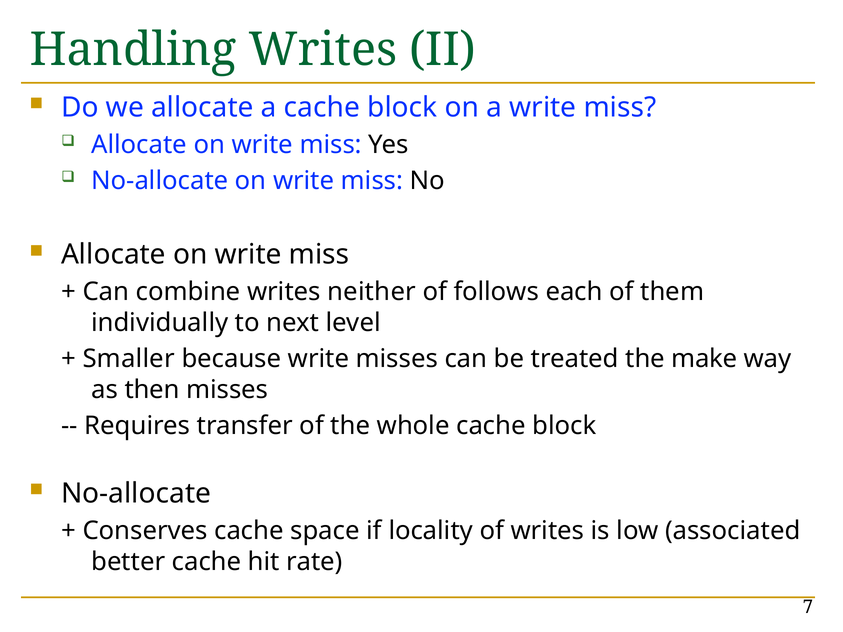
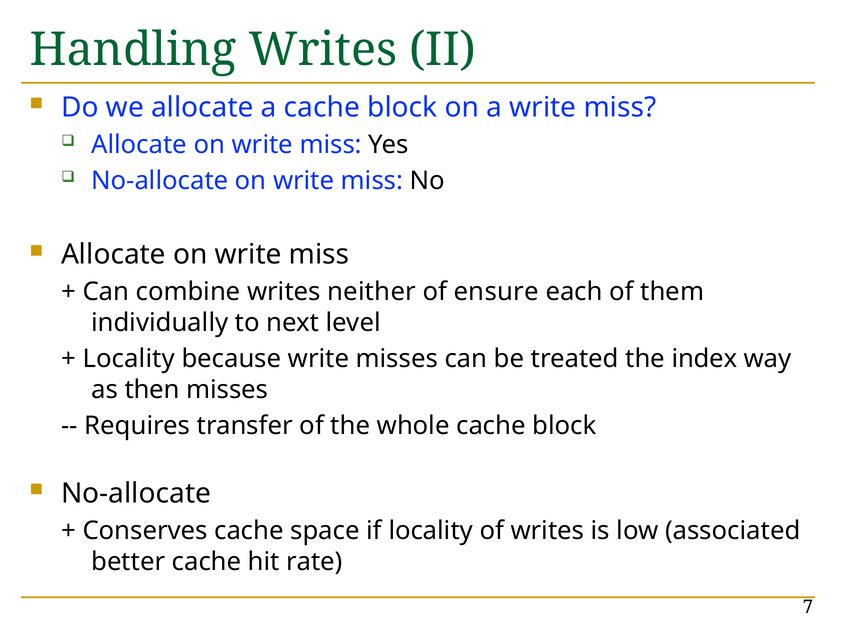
follows: follows -> ensure (496, 292)
Smaller: Smaller -> Locality (129, 359)
make: make -> index (704, 359)
